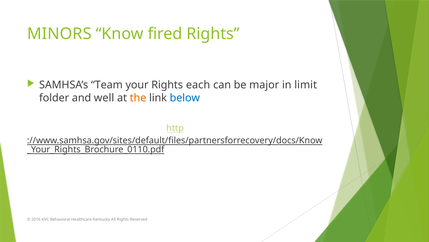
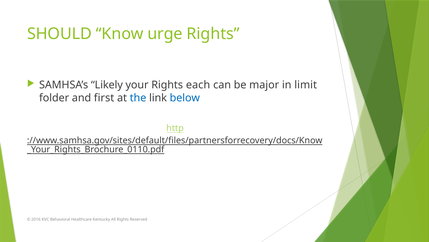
MINORS: MINORS -> SHOULD (59, 34)
fired: fired -> urge (165, 34)
Team: Team -> Likely (107, 85)
well: well -> first (104, 98)
the colour: orange -> blue (138, 98)
